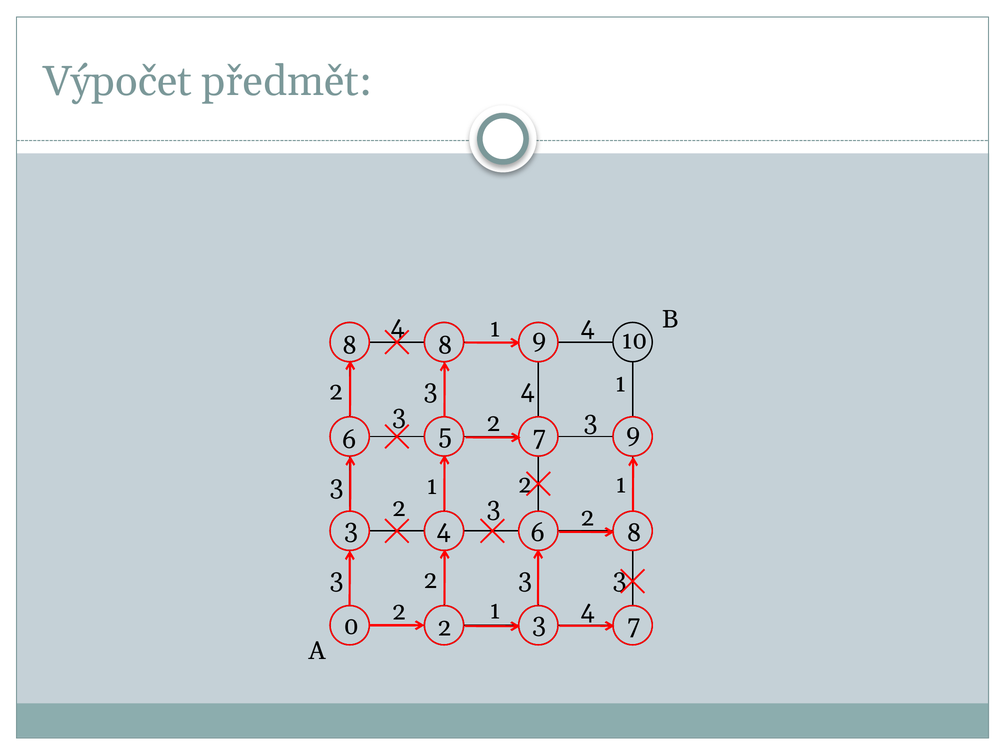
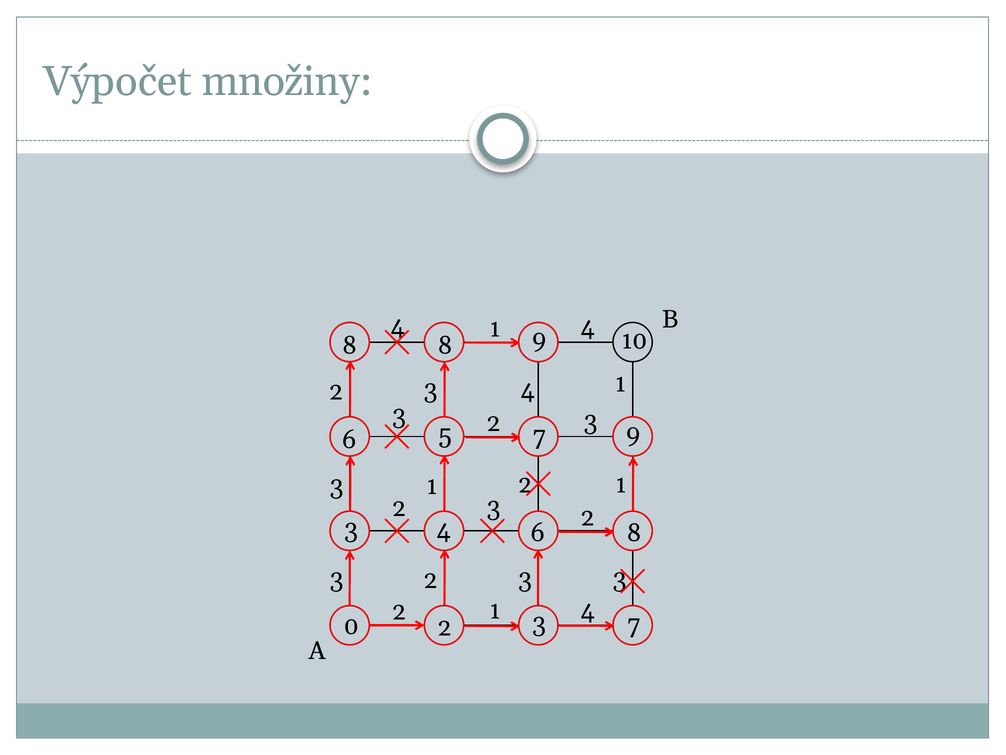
předmět: předmět -> množiny (287, 81)
